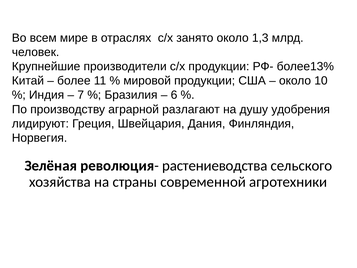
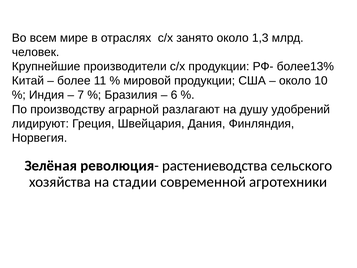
удобрения: удобрения -> удобрений (301, 109)
страны: страны -> стадии (135, 182)
